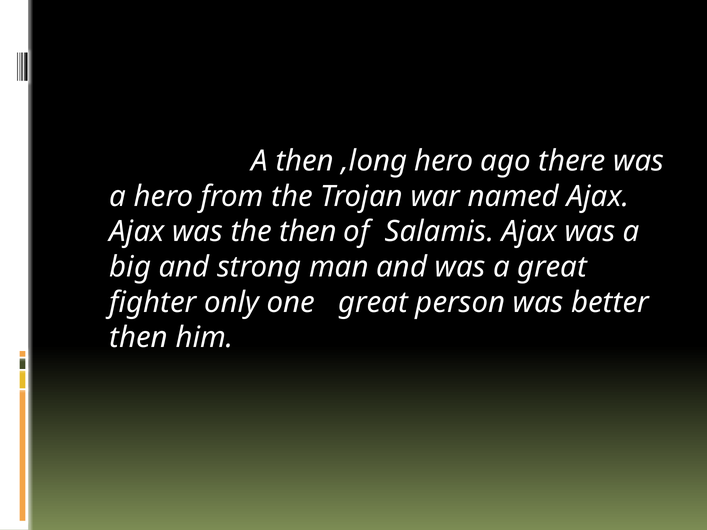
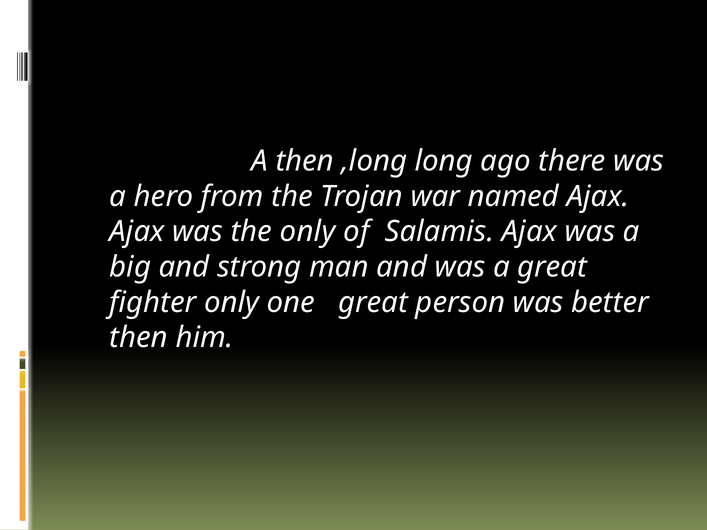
,long hero: hero -> long (444, 161)
the then: then -> only (308, 232)
